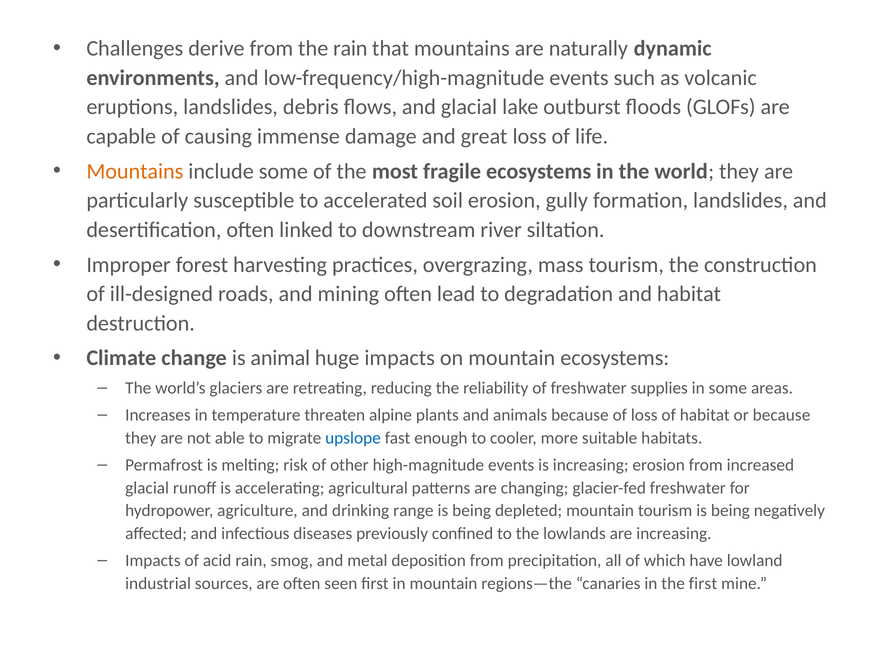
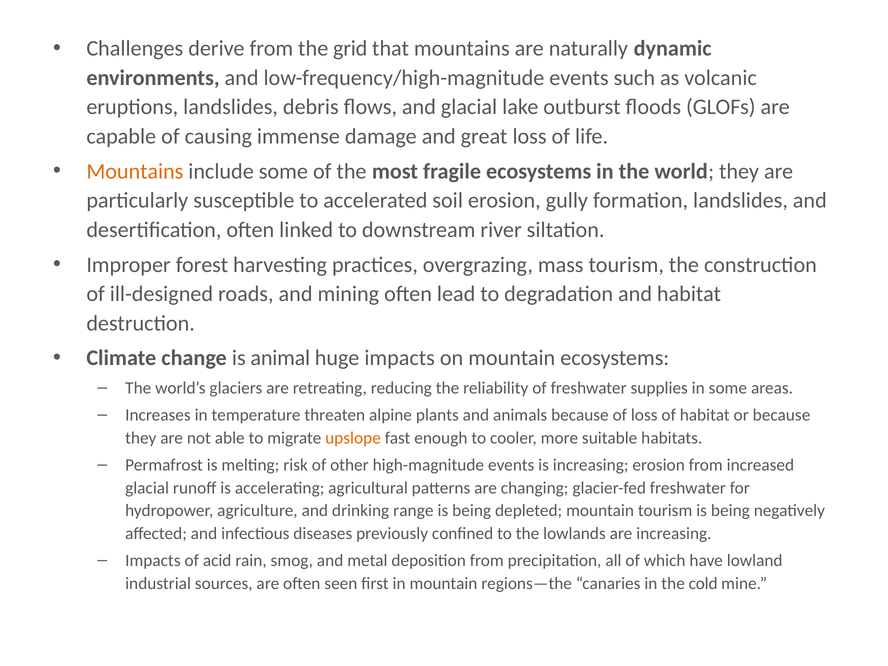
the rain: rain -> grid (350, 49)
upslope colour: blue -> orange (353, 438)
the first: first -> cold (703, 583)
